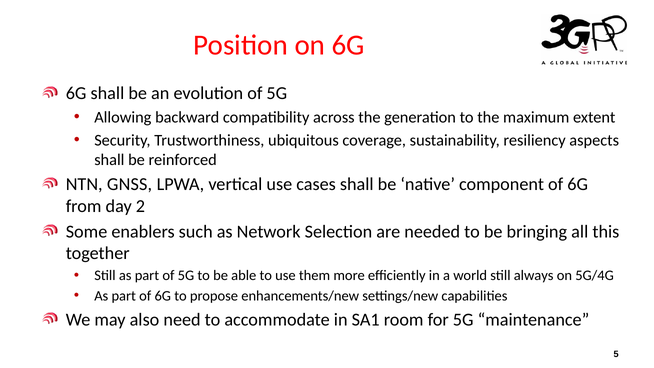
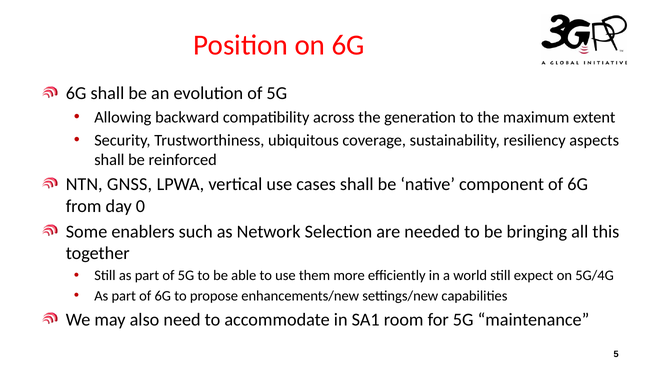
2: 2 -> 0 (140, 206)
always: always -> expect (534, 276)
